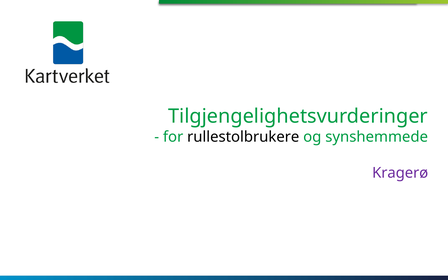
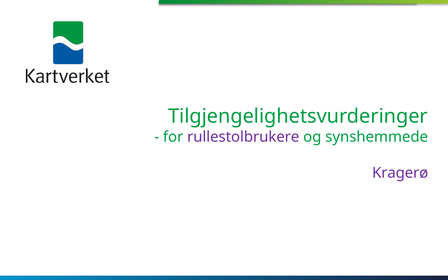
rullestolbrukere colour: black -> purple (243, 137)
